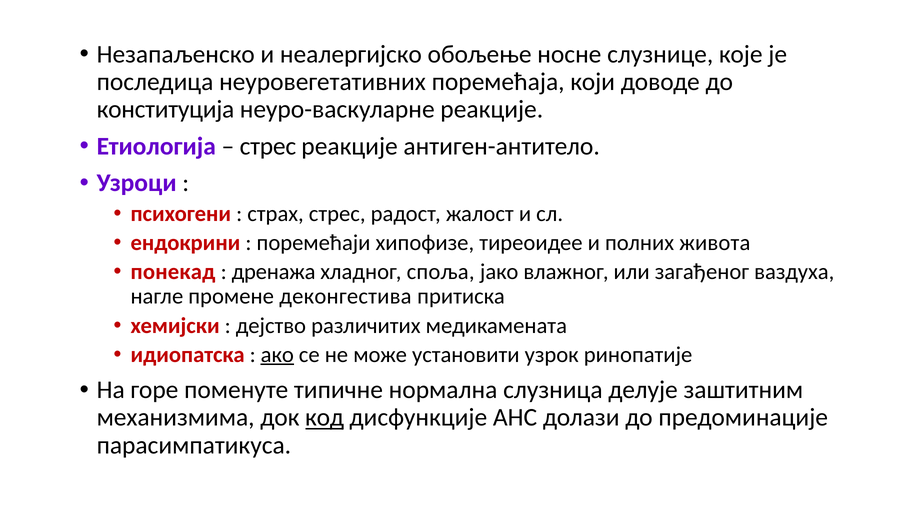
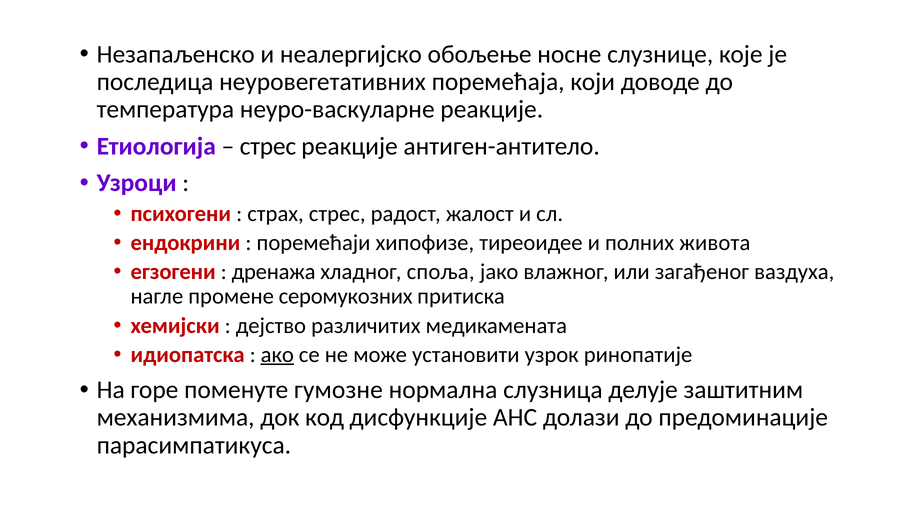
конституција: конституција -> температура (165, 109)
понекад: понекад -> егзогени (173, 272)
деконгестива: деконгестива -> серомукозних (346, 297)
типичне: типичне -> гумозне (338, 391)
код underline: present -> none (325, 418)
